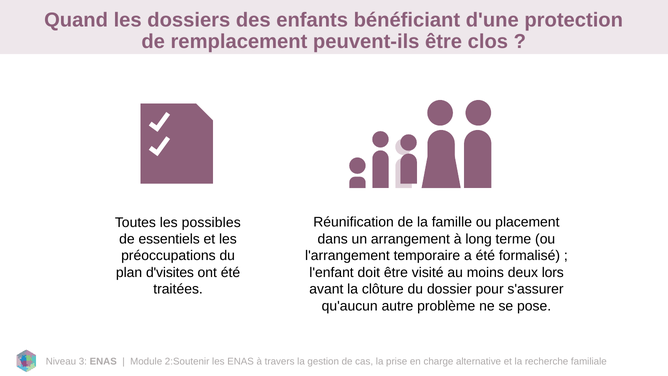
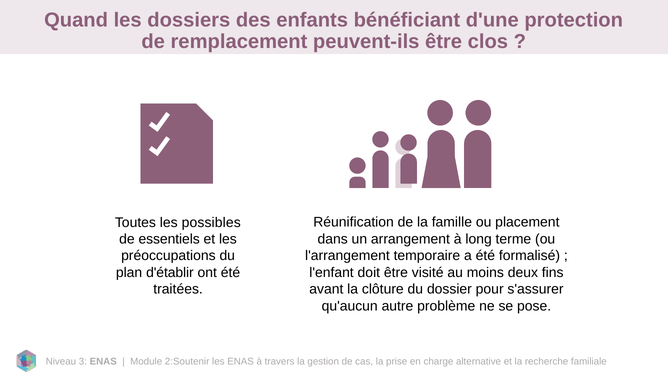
lors: lors -> fins (553, 272)
d'visites: d'visites -> d'établir (170, 272)
